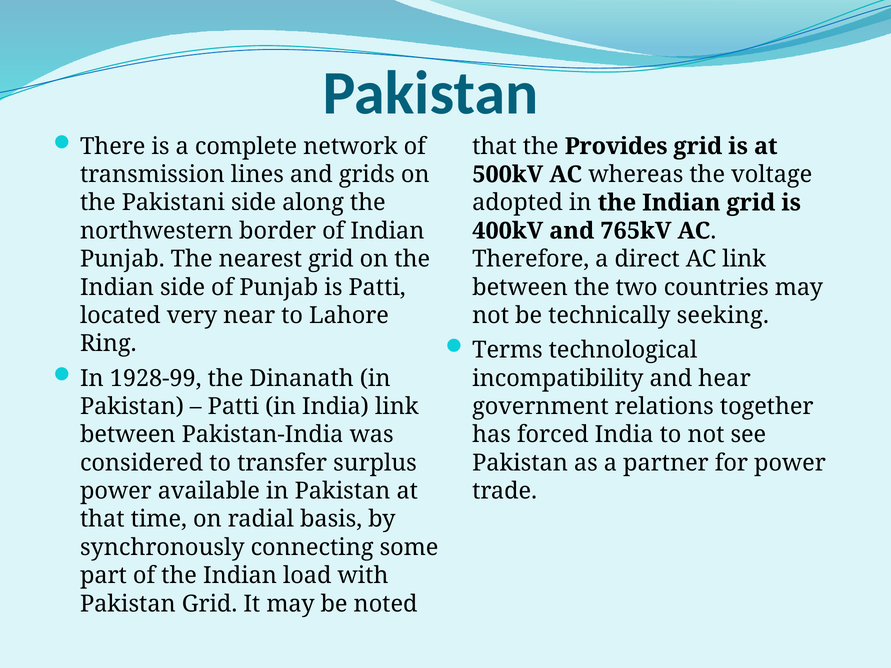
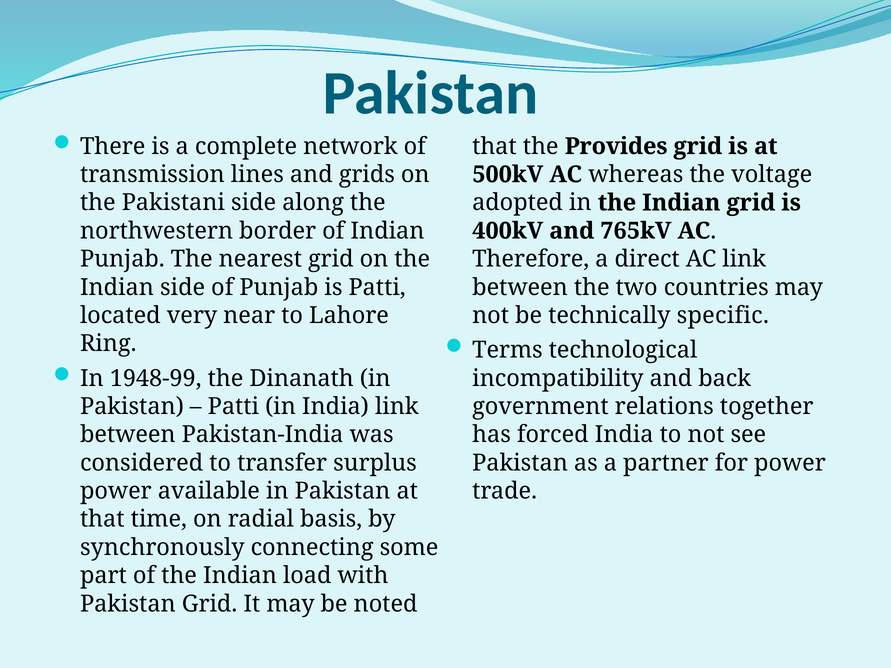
seeking: seeking -> specific (723, 316)
1928-99: 1928-99 -> 1948-99 (156, 378)
hear: hear -> back (725, 378)
